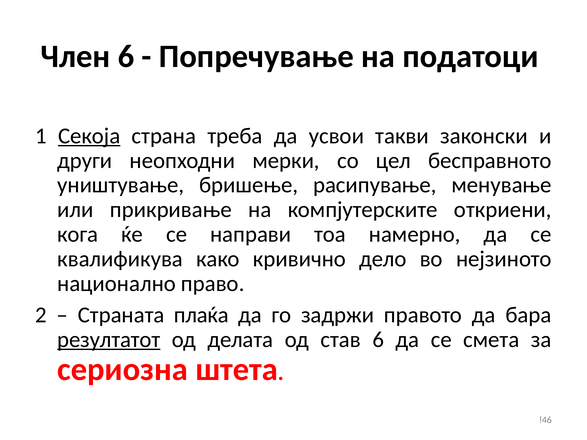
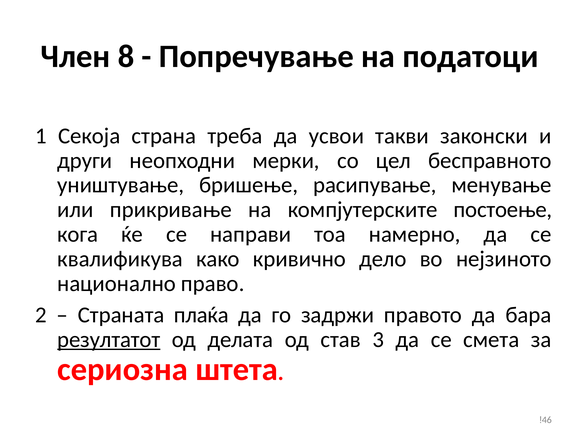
Член 6: 6 -> 8 (126, 57)
Секоја underline: present -> none (89, 136)
откриени: откриени -> постоење (503, 210)
став 6: 6 -> 3 (378, 340)
